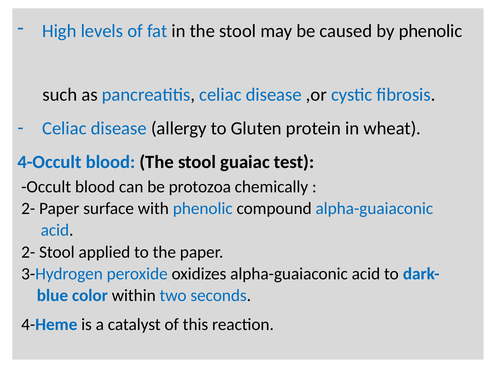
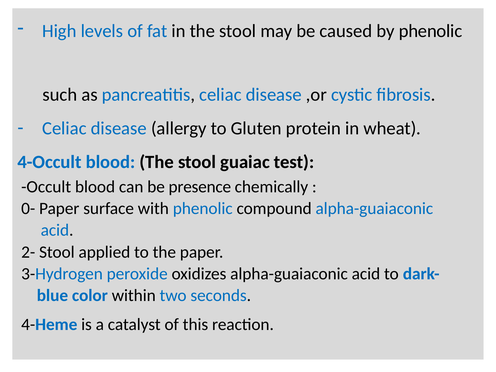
protozoa: protozoa -> presence (200, 187)
2-: 2- -> 0- (28, 208)
